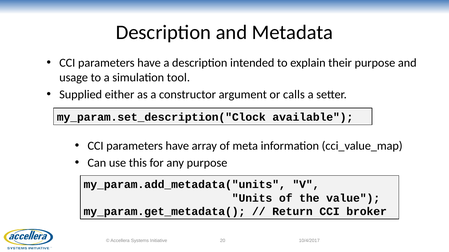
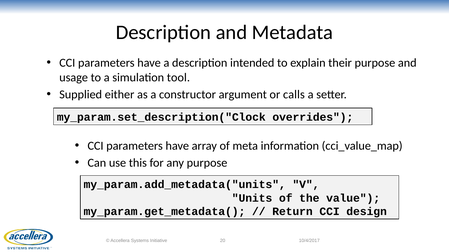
available: available -> overrides (313, 117)
broker: broker -> design (367, 212)
